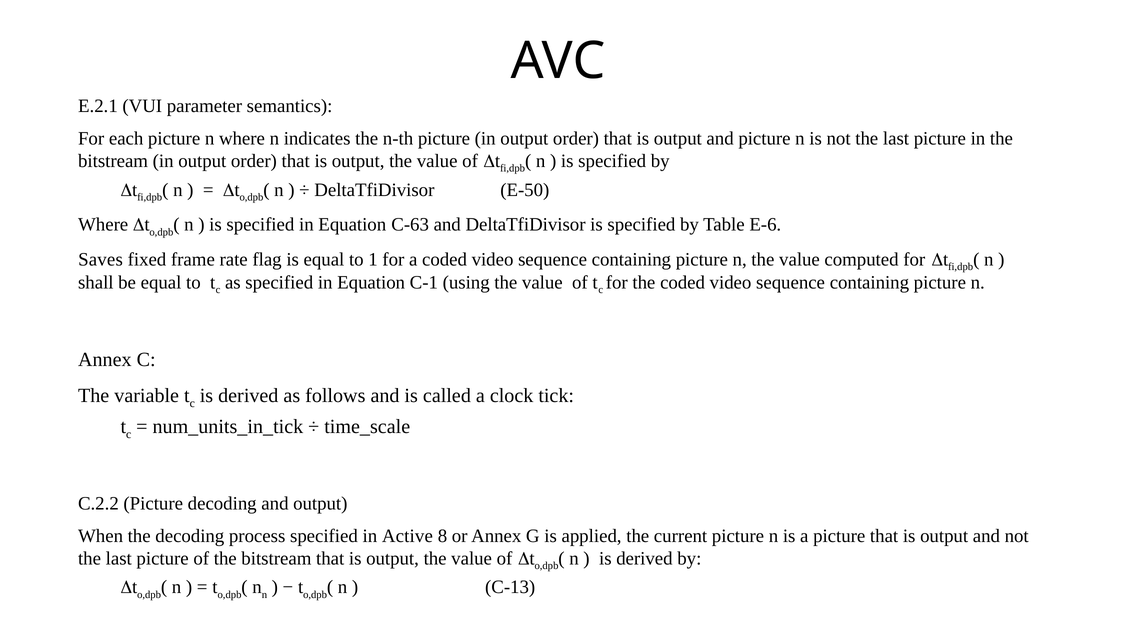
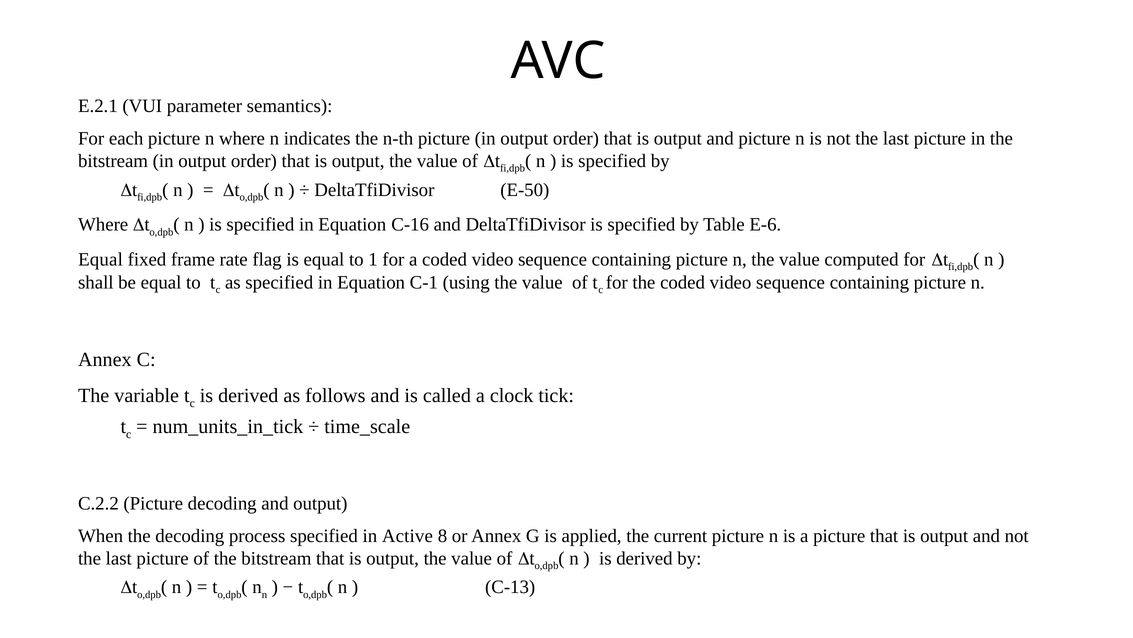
C-63: C-63 -> C-16 (410, 224)
Saves: Saves -> Equal (100, 259)
